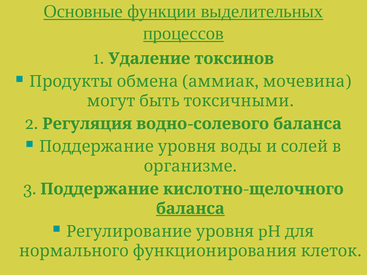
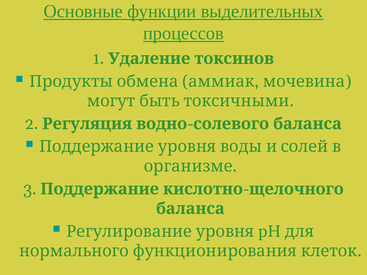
баланса underline: present -> none (190, 209)
